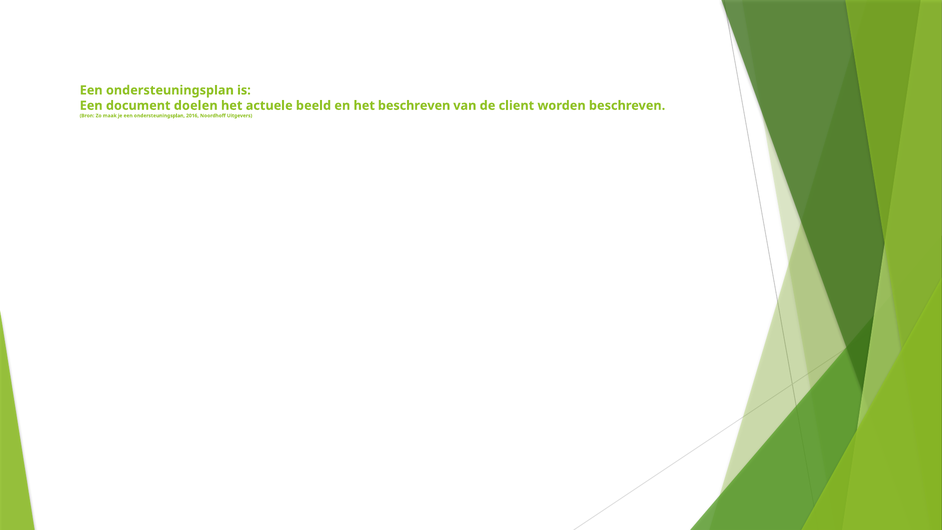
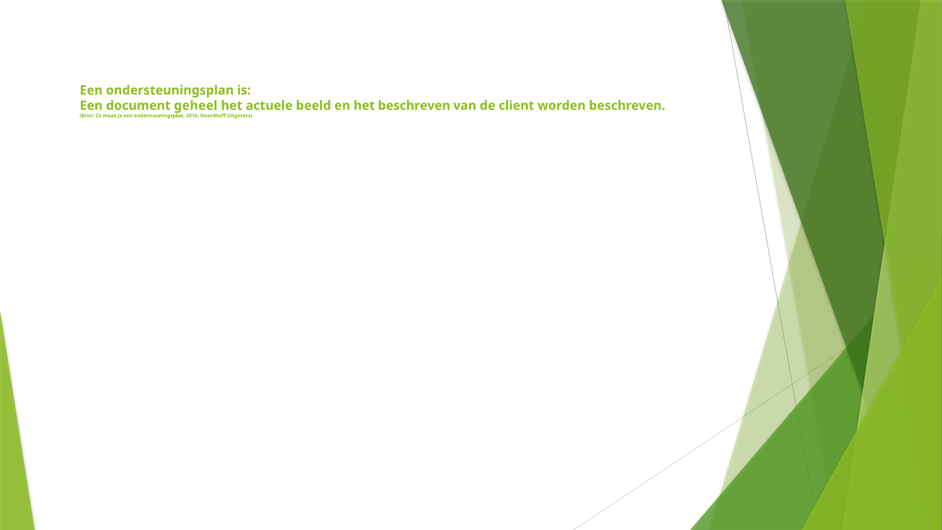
doelen: doelen -> geheel (196, 106)
